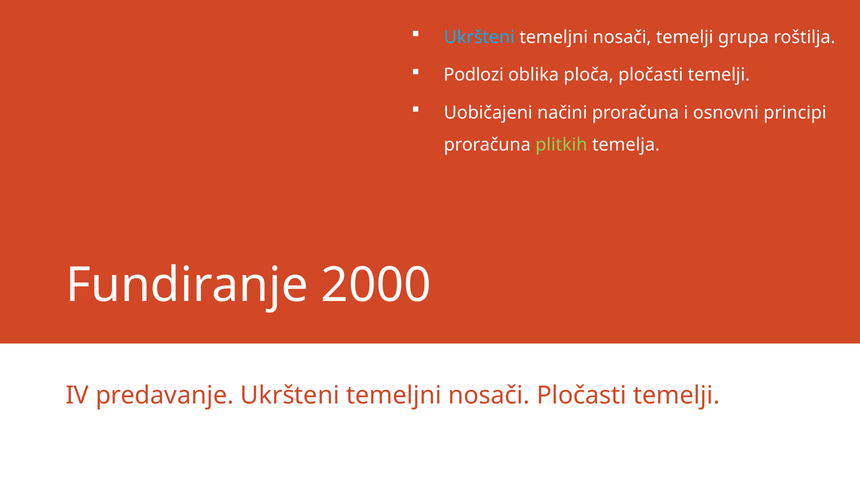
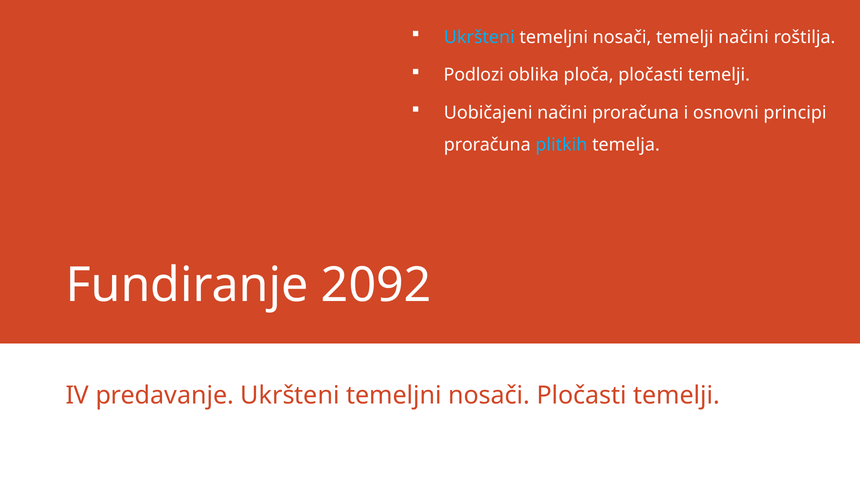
temelji grupa: grupa -> načini (743, 37)
plitkih colour: light green -> light blue (561, 145)
2000: 2000 -> 2092 (376, 285)
